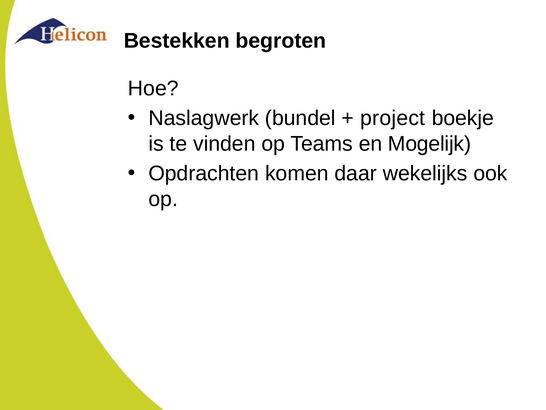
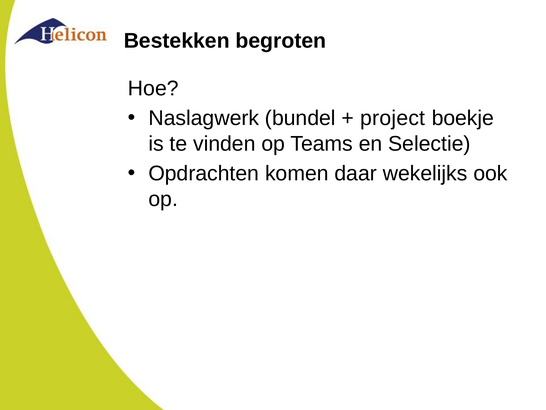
Mogelijk: Mogelijk -> Selectie (429, 144)
